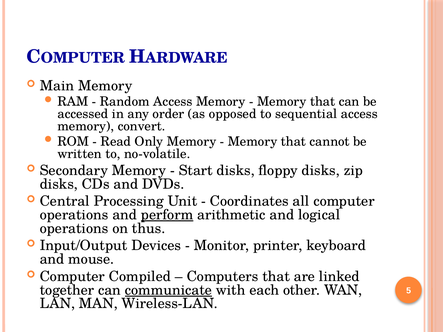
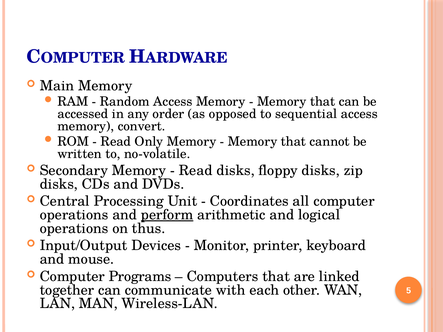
Start: Start -> Read (196, 171)
Compiled: Compiled -> Programs (140, 277)
communicate underline: present -> none (168, 290)
